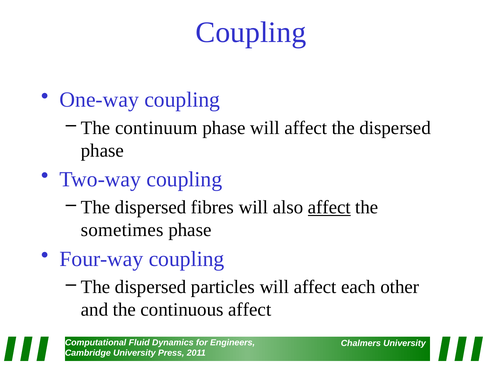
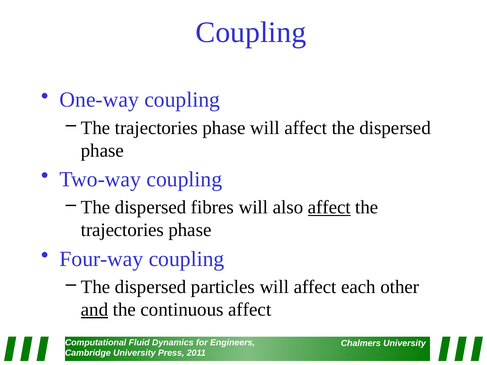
continuum: continuum -> trajectories (156, 128)
sometimes: sometimes -> trajectories (122, 230)
and underline: none -> present (95, 310)
